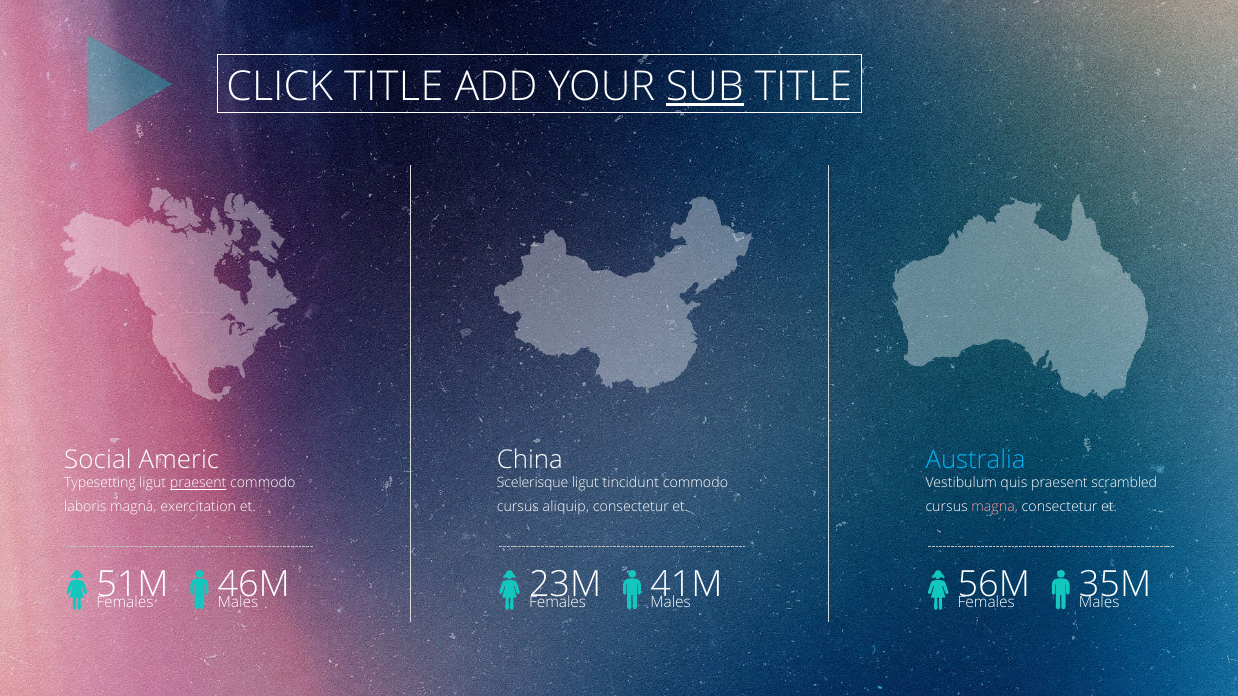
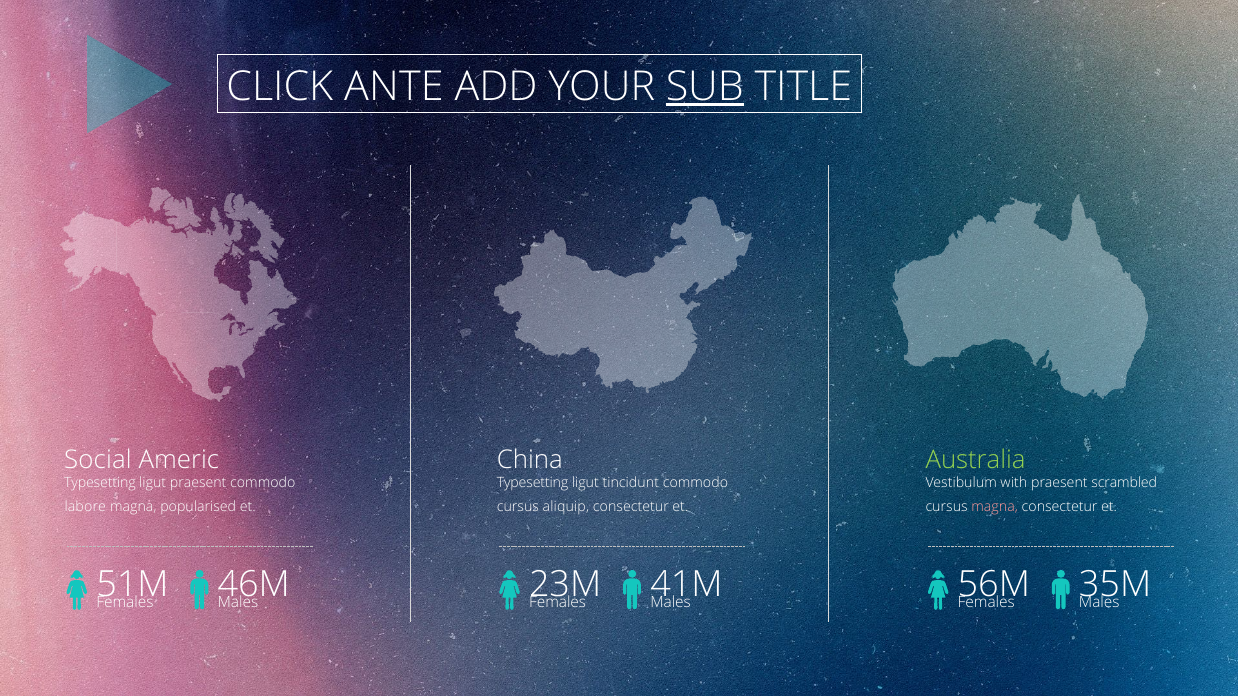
CLICK TITLE: TITLE -> ANTE (394, 87)
Australia colour: light blue -> light green (976, 460)
praesent underline: present -> none (198, 483)
Scelerisque: Scelerisque -> Typesetting (533, 483)
quis: quis -> with (1014, 483)
laboris: laboris -> labore (85, 507)
exercitation: exercitation -> popularised (198, 507)
